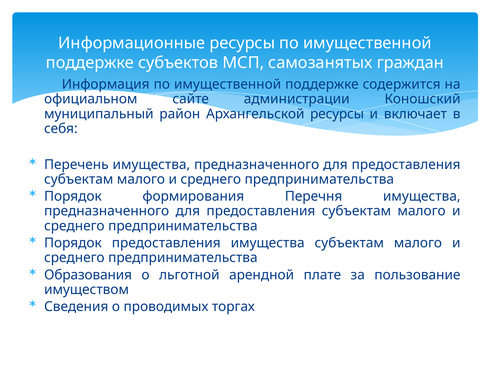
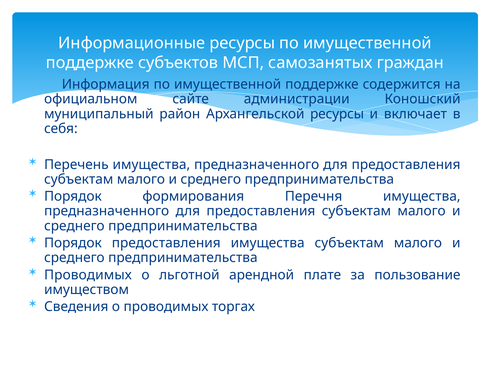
Образования: Образования -> Проводимых (88, 274)
